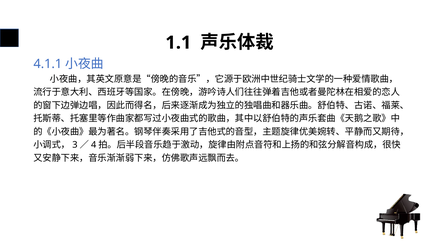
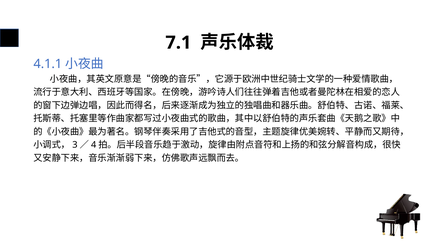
1.1: 1.1 -> 7.1 (178, 43)
